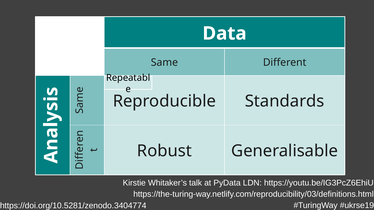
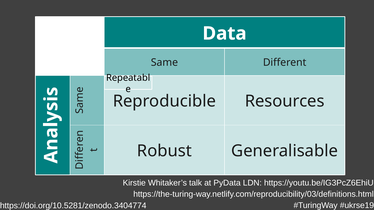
Standards: Standards -> Resources (285, 101)
